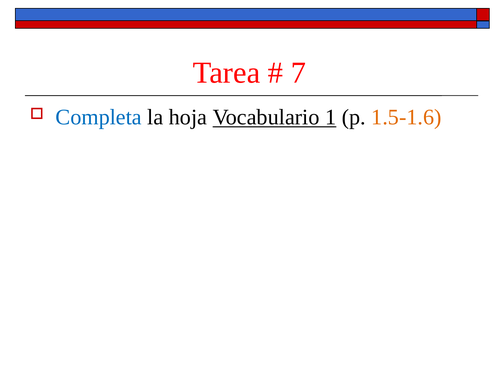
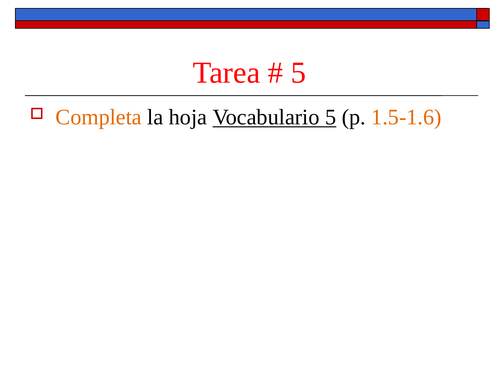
7: 7 -> 5 (298, 73)
Completa colour: blue -> orange (99, 117)
Vocabulario 1: 1 -> 5 (331, 117)
